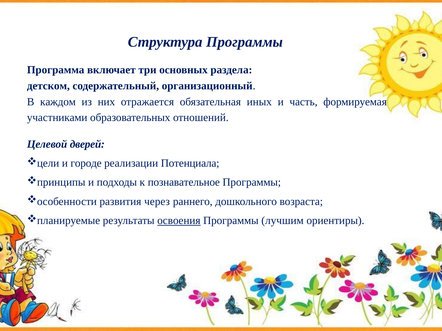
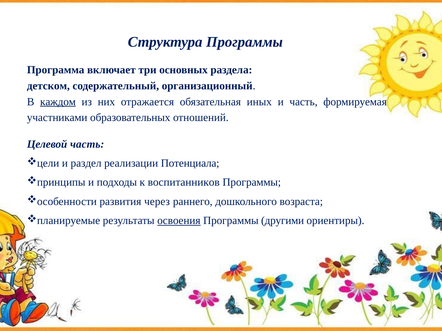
каждом underline: none -> present (58, 102)
Целевой дверей: дверей -> часть (87, 144)
городе: городе -> раздел (86, 163)
познавательное: познавательное -> воспитанников (184, 183)
лучшим: лучшим -> другими (283, 221)
